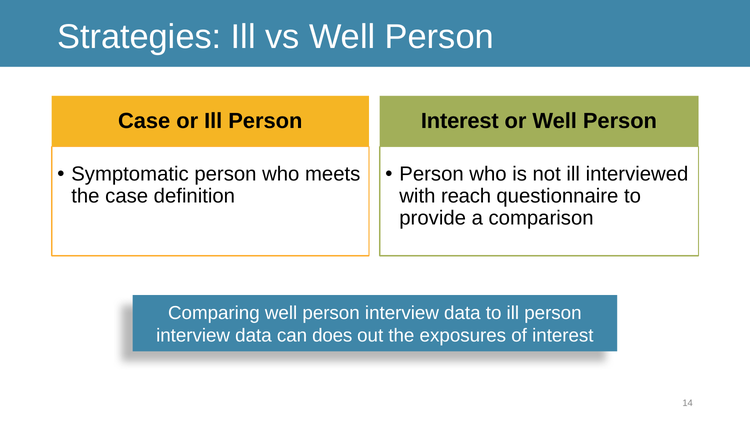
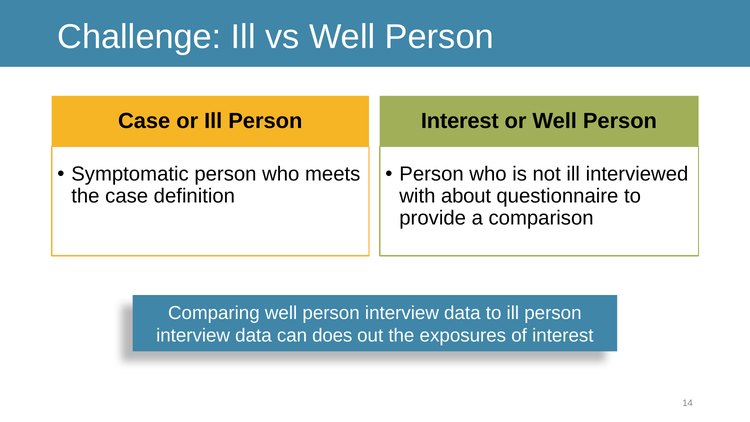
Strategies: Strategies -> Challenge (139, 37)
reach: reach -> about (466, 196)
